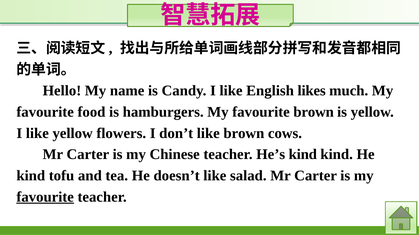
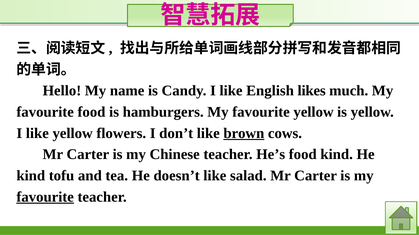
favourite brown: brown -> yellow (314, 112)
brown underline: none -> present (244, 134)
He’s kind: kind -> food (303, 155)
